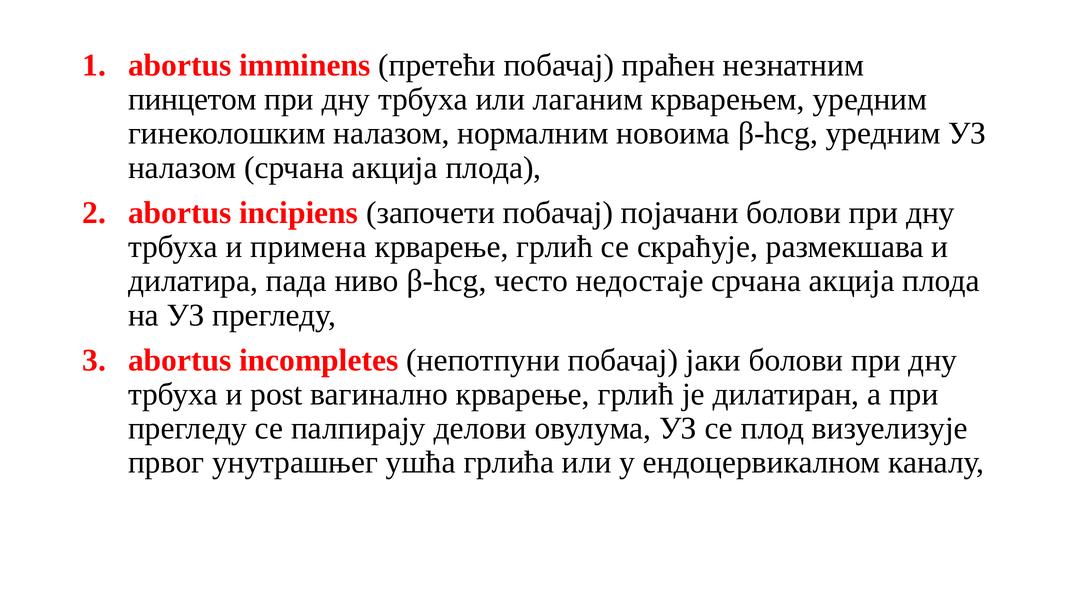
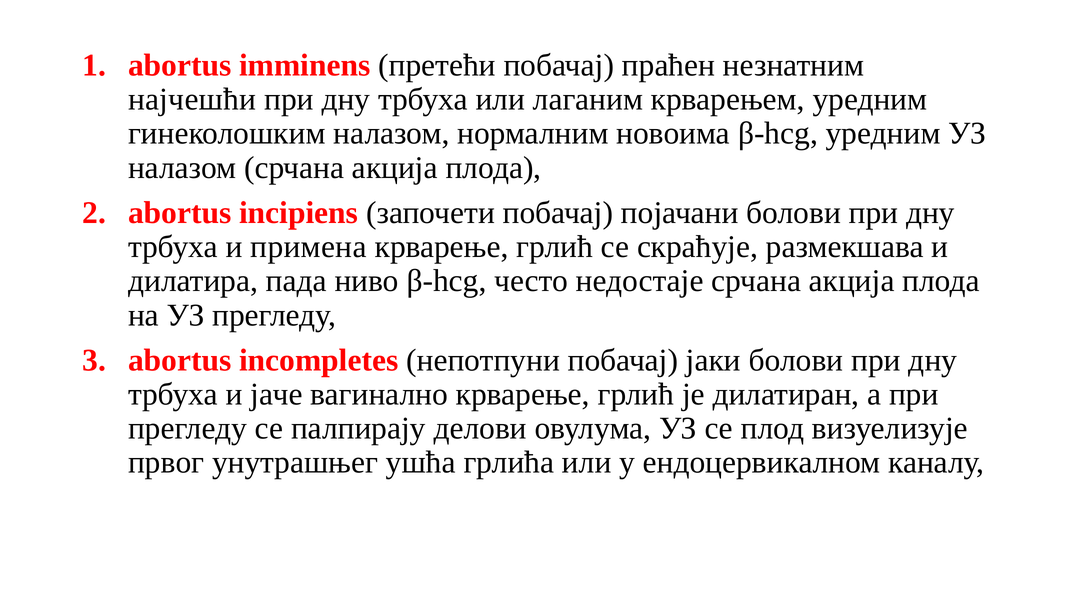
пинцетом: пинцетом -> најчешћи (192, 99)
post: post -> јаче (277, 394)
